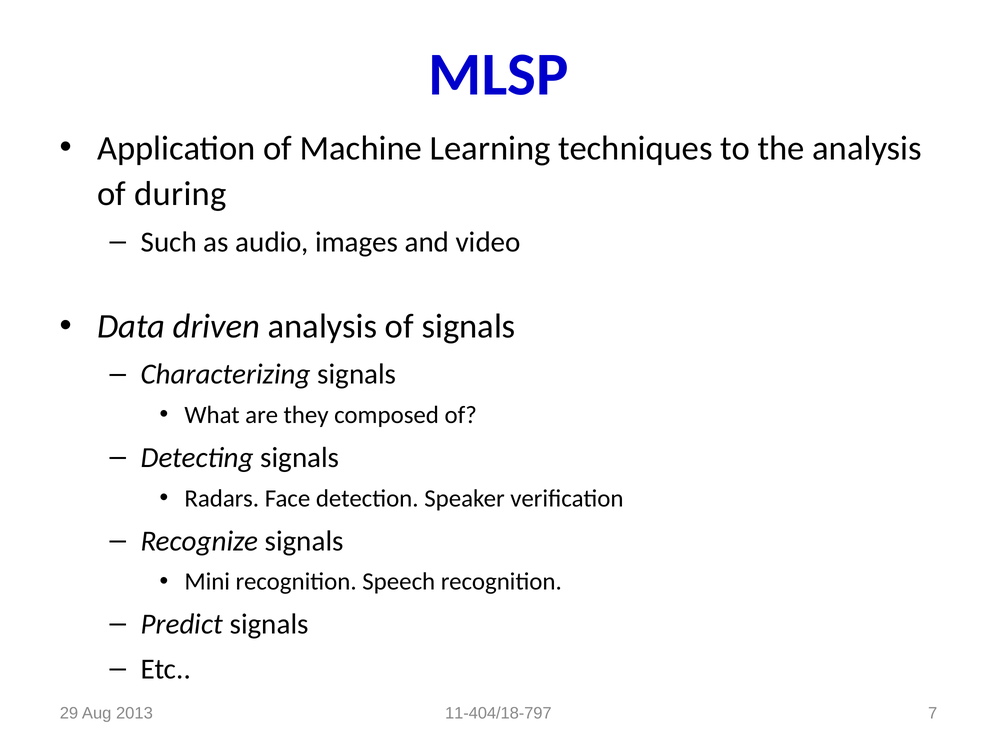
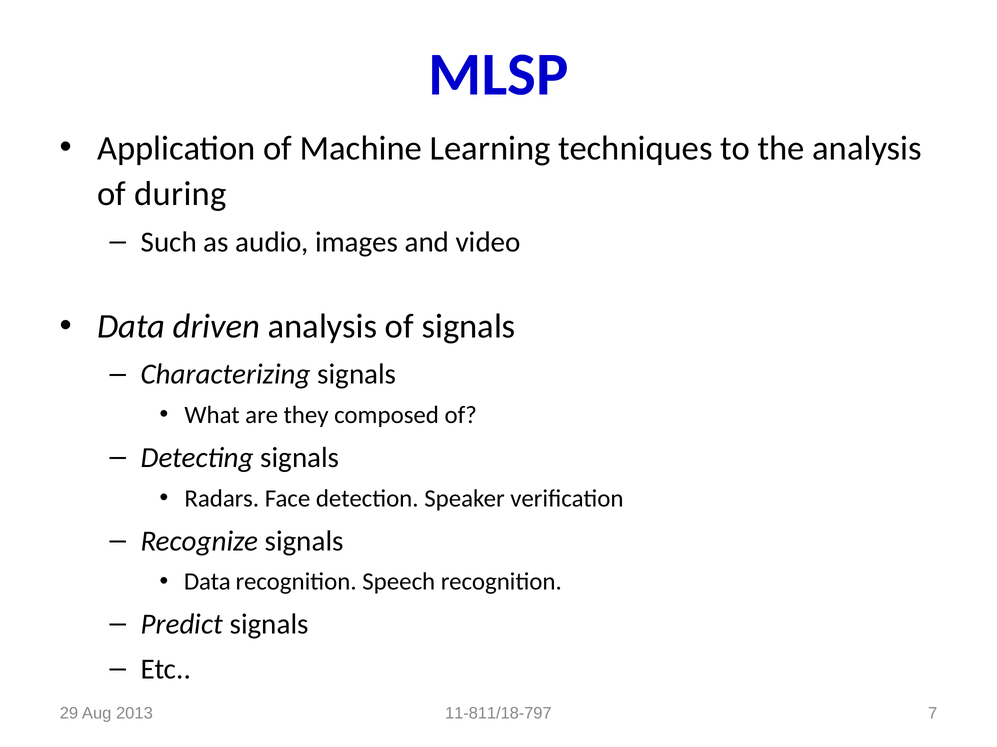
Mini: Mini -> Data (207, 582)
11-404/18-797: 11-404/18-797 -> 11-811/18-797 (498, 714)
